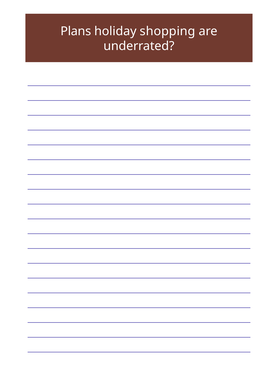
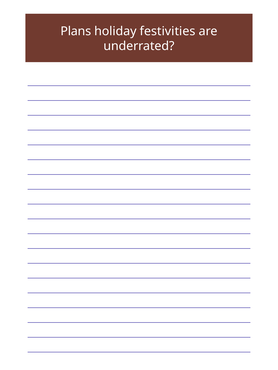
shopping: shopping -> festivities (168, 31)
